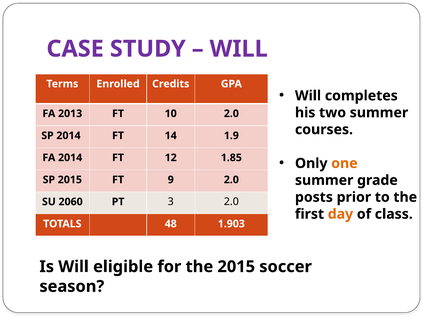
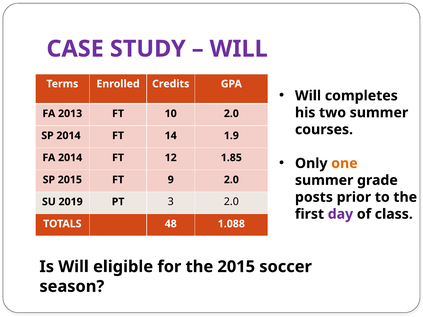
2060: 2060 -> 2019 (71, 202)
day colour: orange -> purple (340, 214)
1.903: 1.903 -> 1.088 (231, 224)
